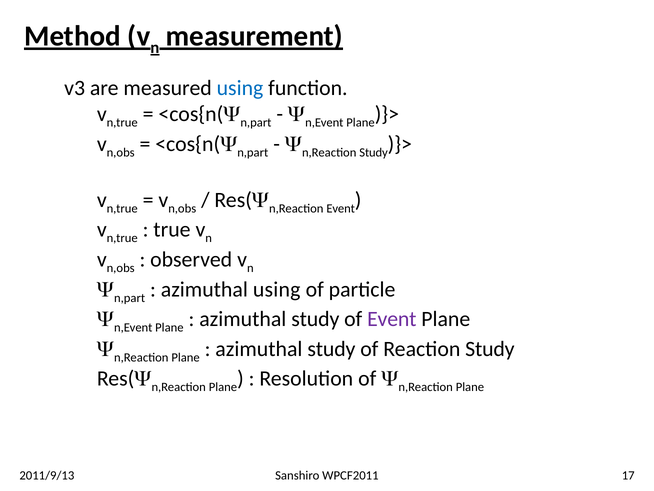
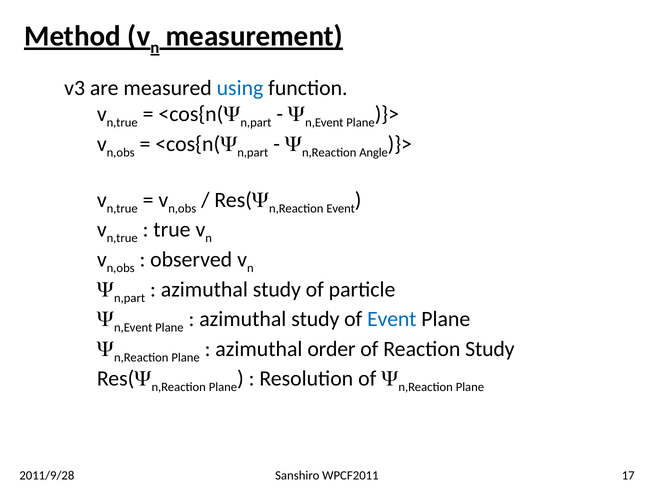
Study: Study -> Angle (374, 152)
using: using -> study (277, 289)
Event colour: purple -> blue (392, 319)
study: study -> order (331, 349)
2011/9/13: 2011/9/13 -> 2011/9/28 (47, 475)
